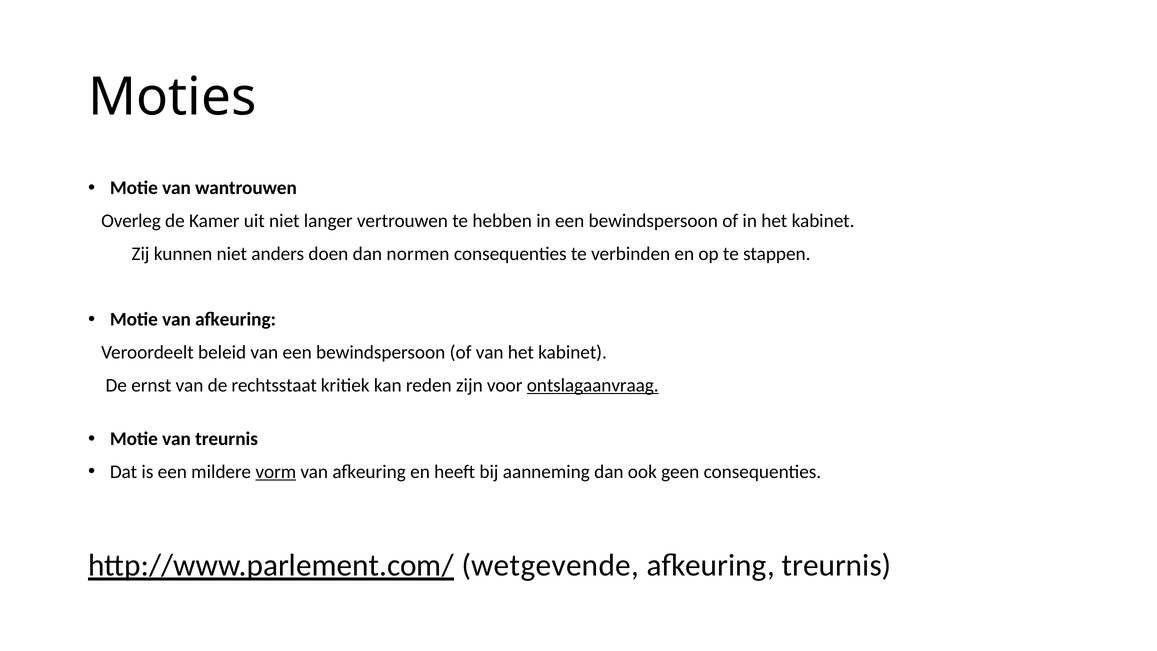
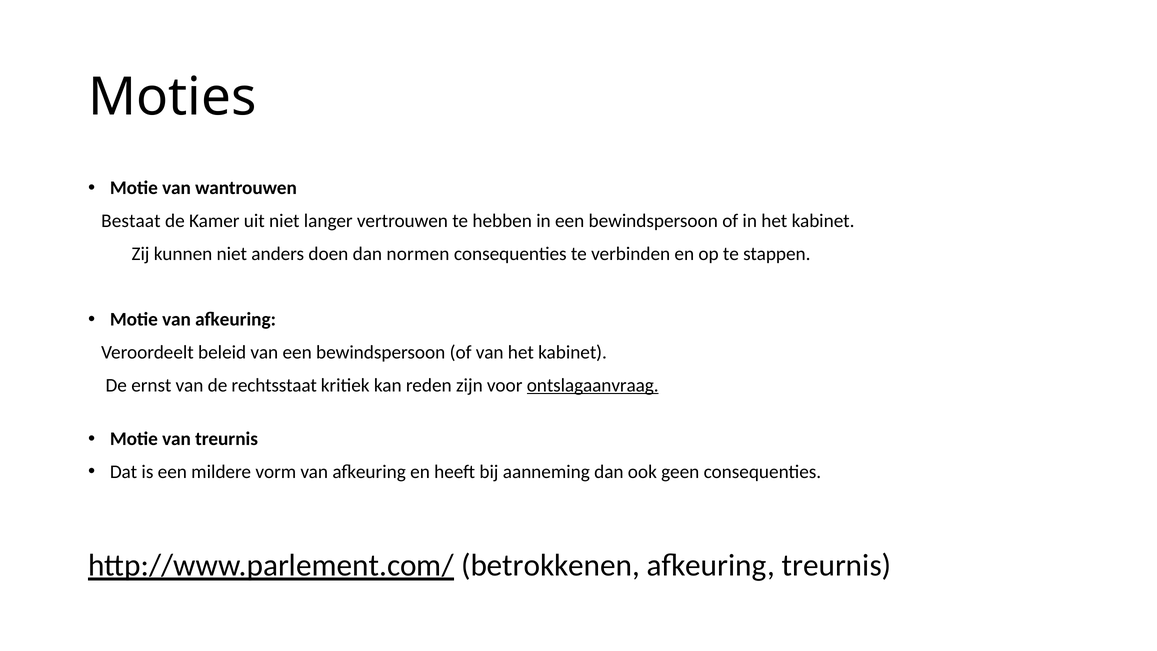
Overleg: Overleg -> Bestaat (131, 221)
vorm underline: present -> none (276, 472)
wetgevende: wetgevende -> betrokkenen (551, 565)
